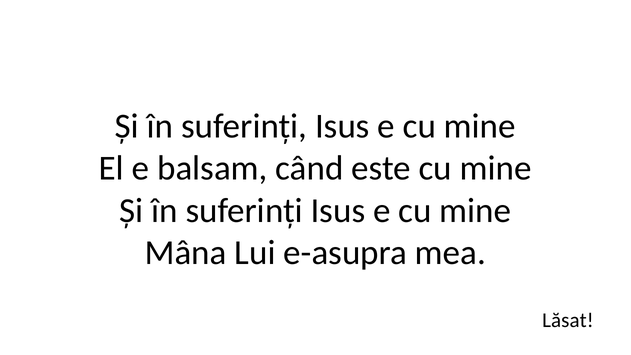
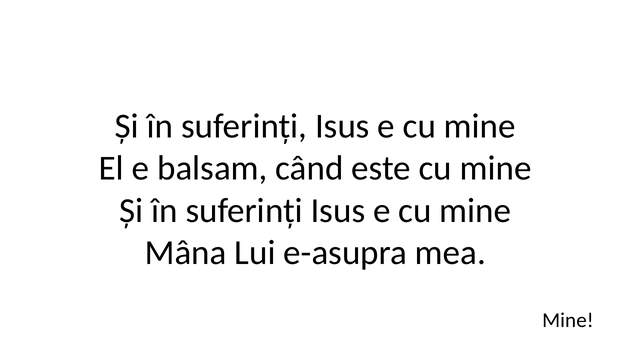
Lăsat: Lăsat -> Mine (568, 320)
